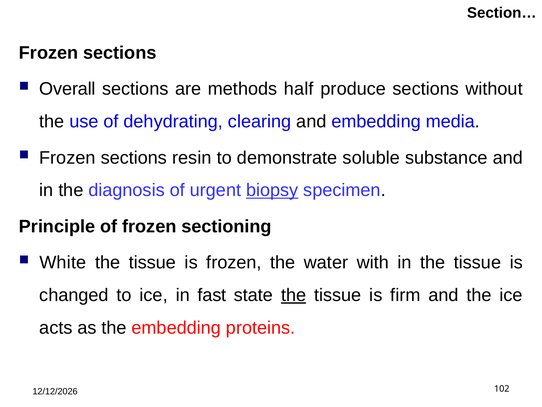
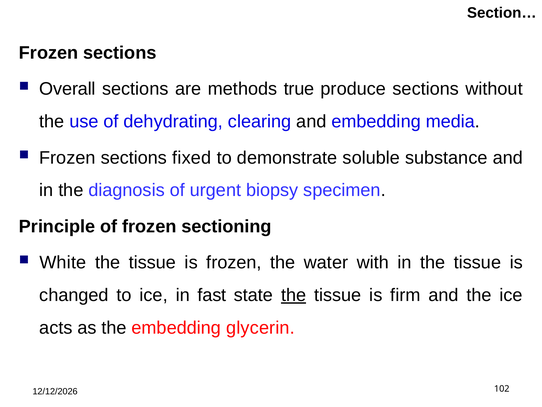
half: half -> true (299, 89)
resin: resin -> fixed (192, 158)
biopsy underline: present -> none (272, 190)
proteins: proteins -> glycerin (261, 327)
